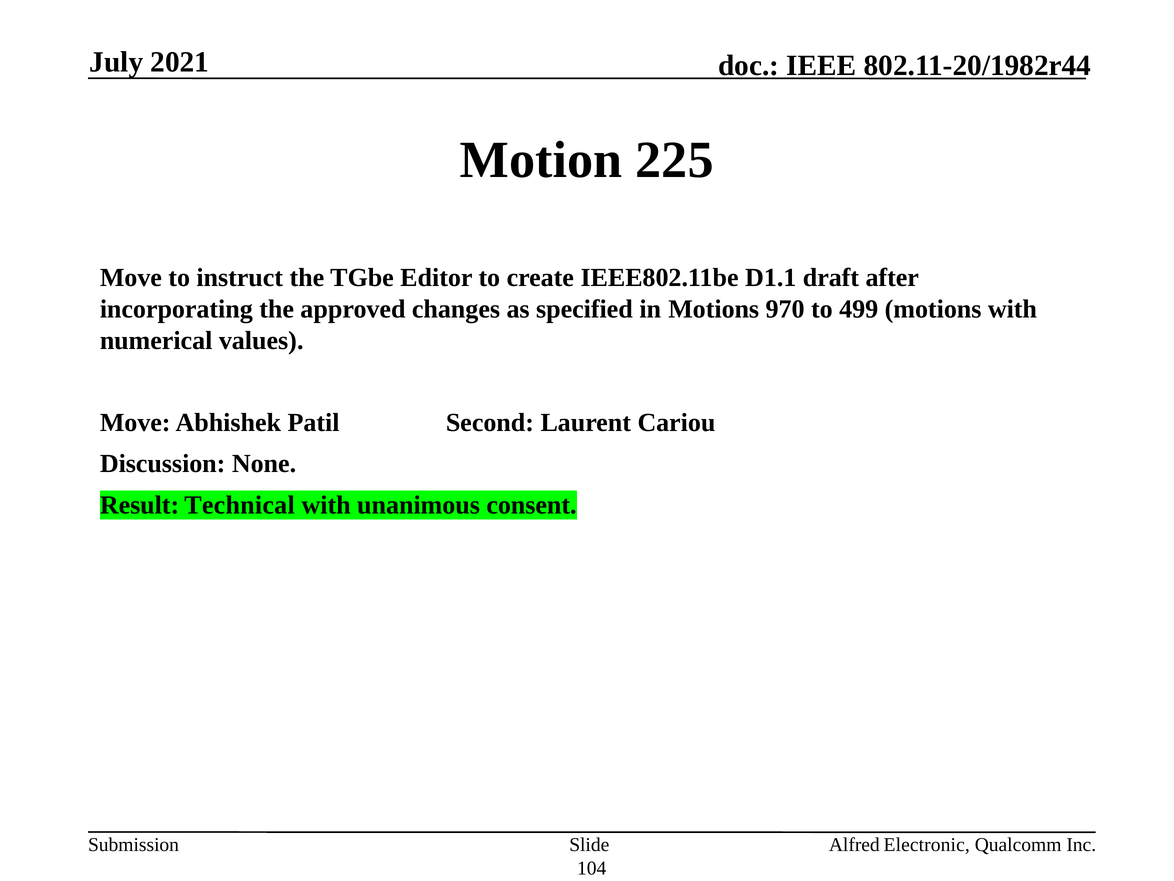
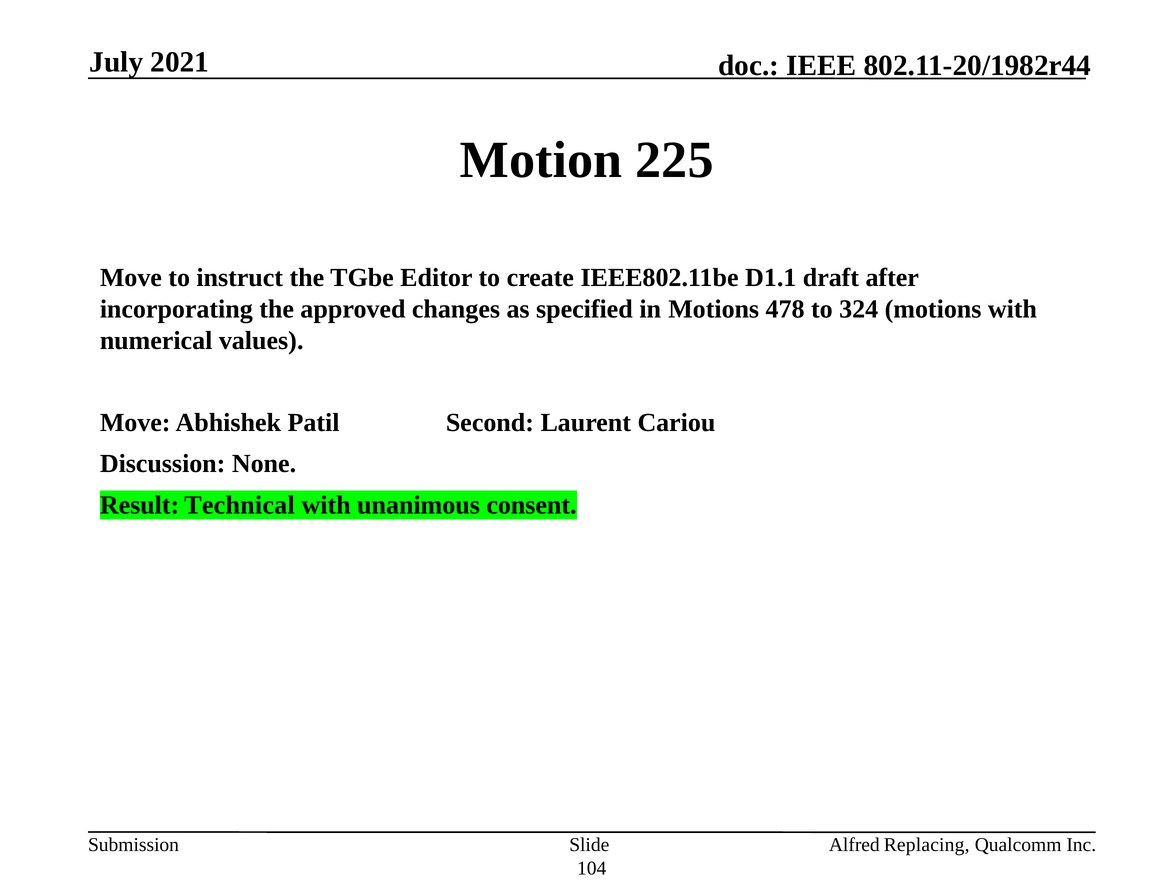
970: 970 -> 478 (785, 309)
499: 499 -> 324 (859, 309)
Electronic: Electronic -> Replacing (927, 844)
